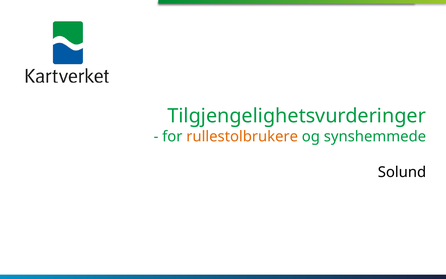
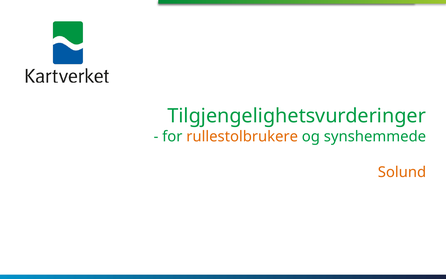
Solund colour: black -> orange (402, 172)
